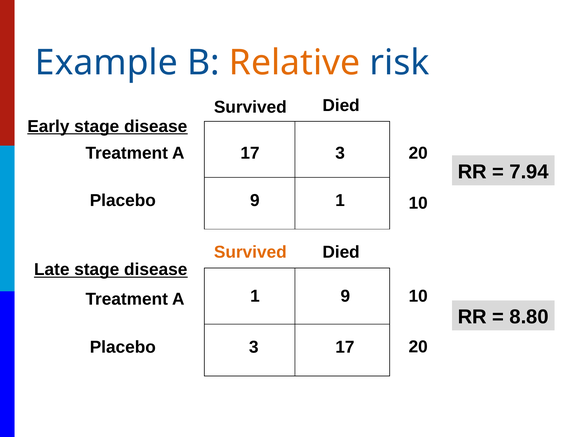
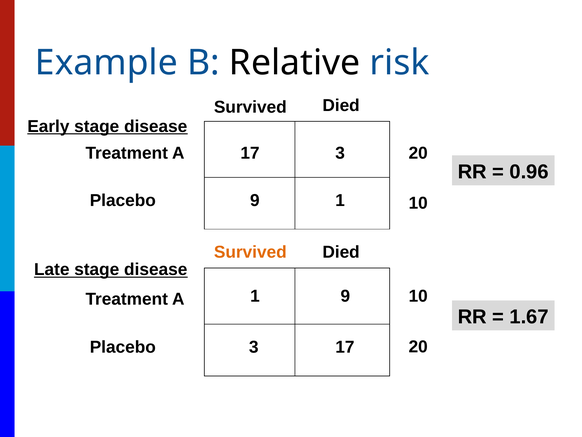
Relative colour: orange -> black (295, 63)
7.94: 7.94 -> 0.96 (529, 172)
8.80: 8.80 -> 1.67 (529, 316)
